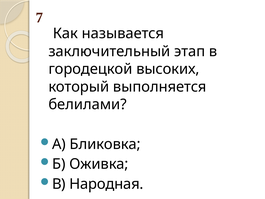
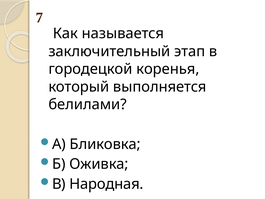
высоких: высоких -> коренья (168, 69)
